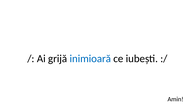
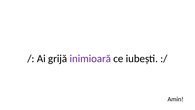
inimioară colour: blue -> purple (90, 59)
